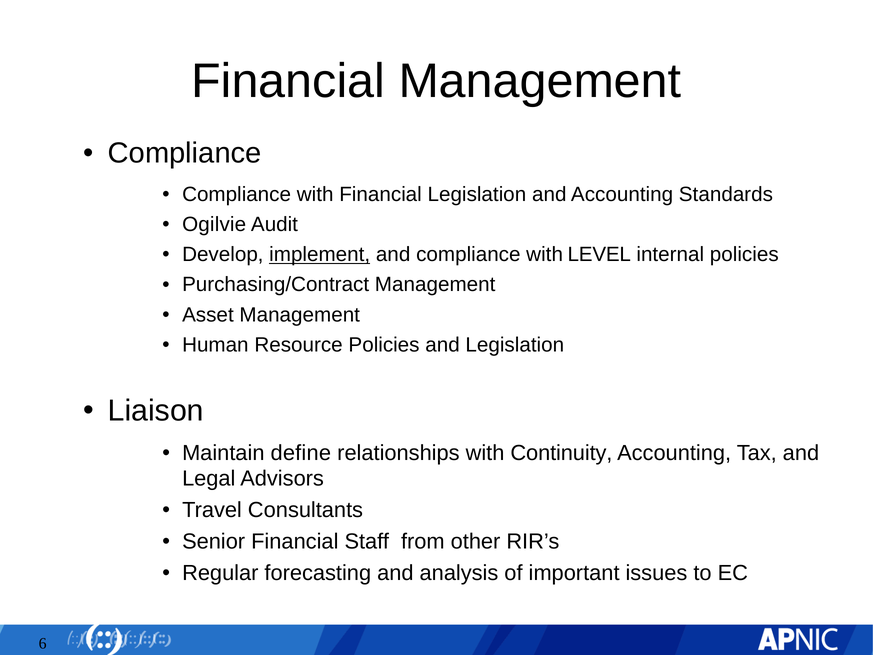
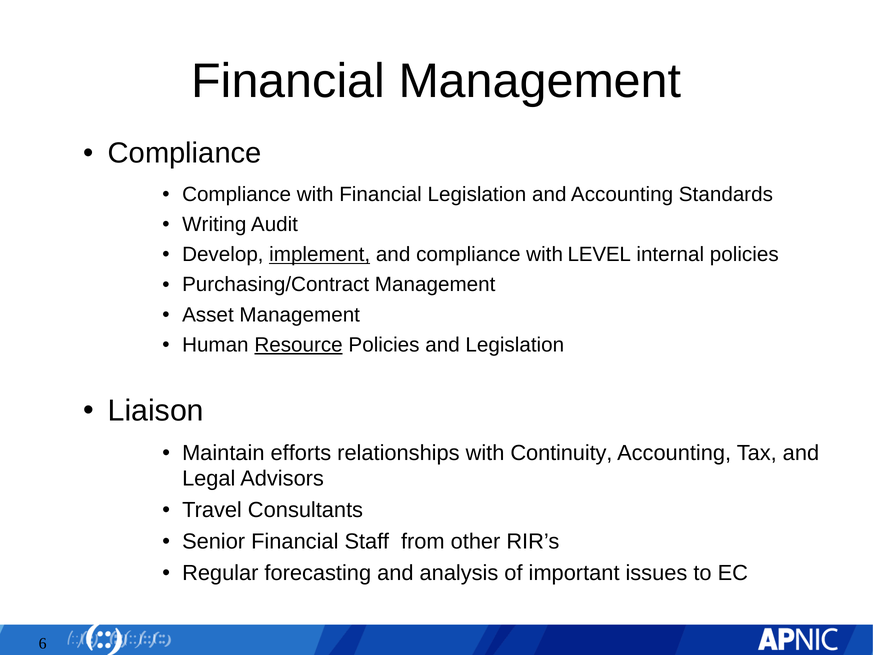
Ogilvie: Ogilvie -> Writing (214, 224)
Resource underline: none -> present (299, 345)
define: define -> efforts (301, 453)
